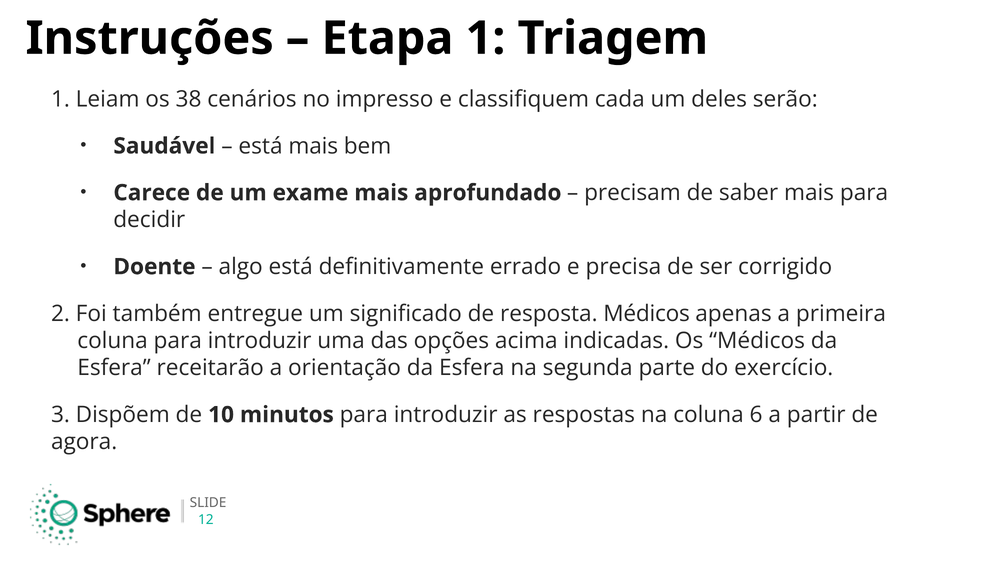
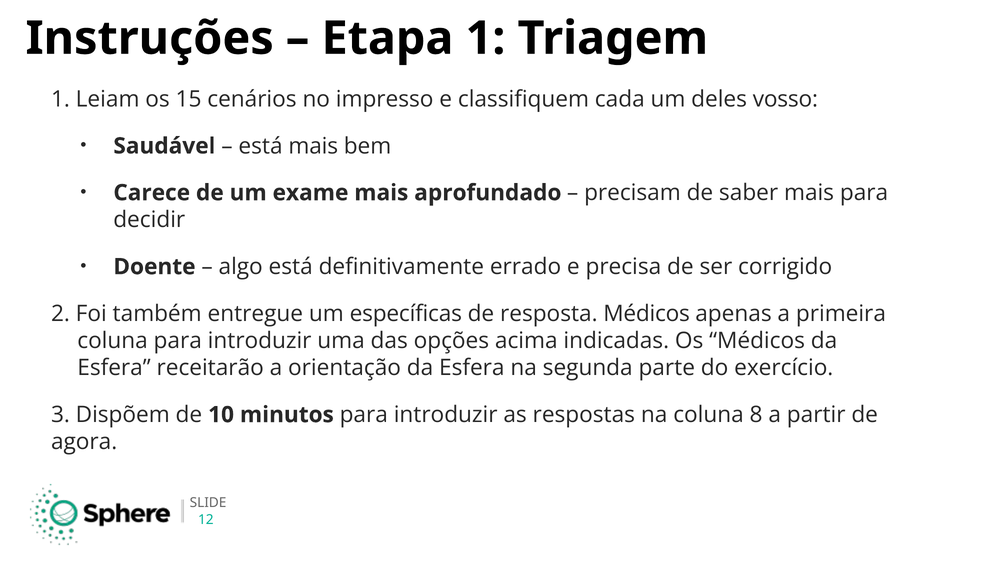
38: 38 -> 15 (189, 99)
serão: serão -> vosso (785, 99)
significado: significado -> específicas (406, 313)
6: 6 -> 8 (756, 414)
